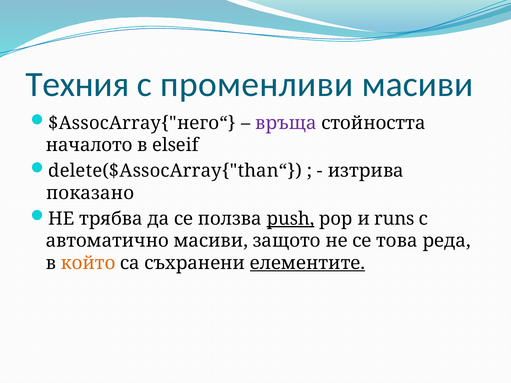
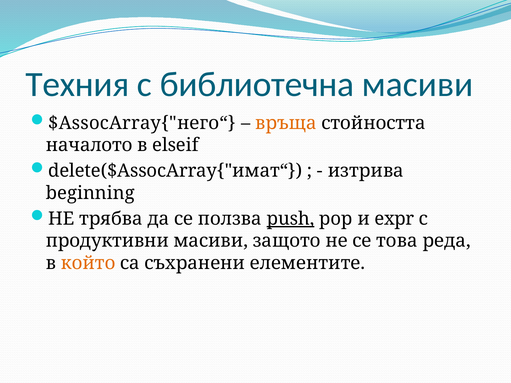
променливи: променливи -> библиотечна (257, 84)
връща colour: purple -> orange (286, 123)
delete($AssocArray{"than“: delete($AssocArray{"than“ -> delete($AssocArray{"имат“ (175, 171)
показано: показано -> beginning (90, 193)
runs: runs -> expr (394, 219)
автоматично: автоматично -> продуктивни (107, 241)
елементите underline: present -> none (307, 263)
